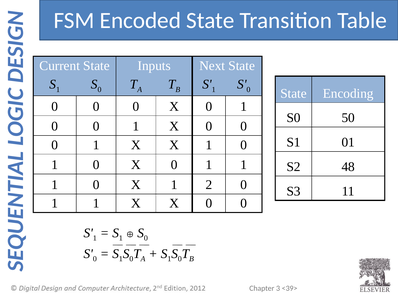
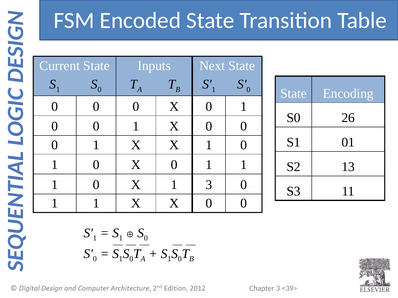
50: 50 -> 26 (348, 118)
48: 48 -> 13 (348, 167)
1 2: 2 -> 3 (209, 185)
